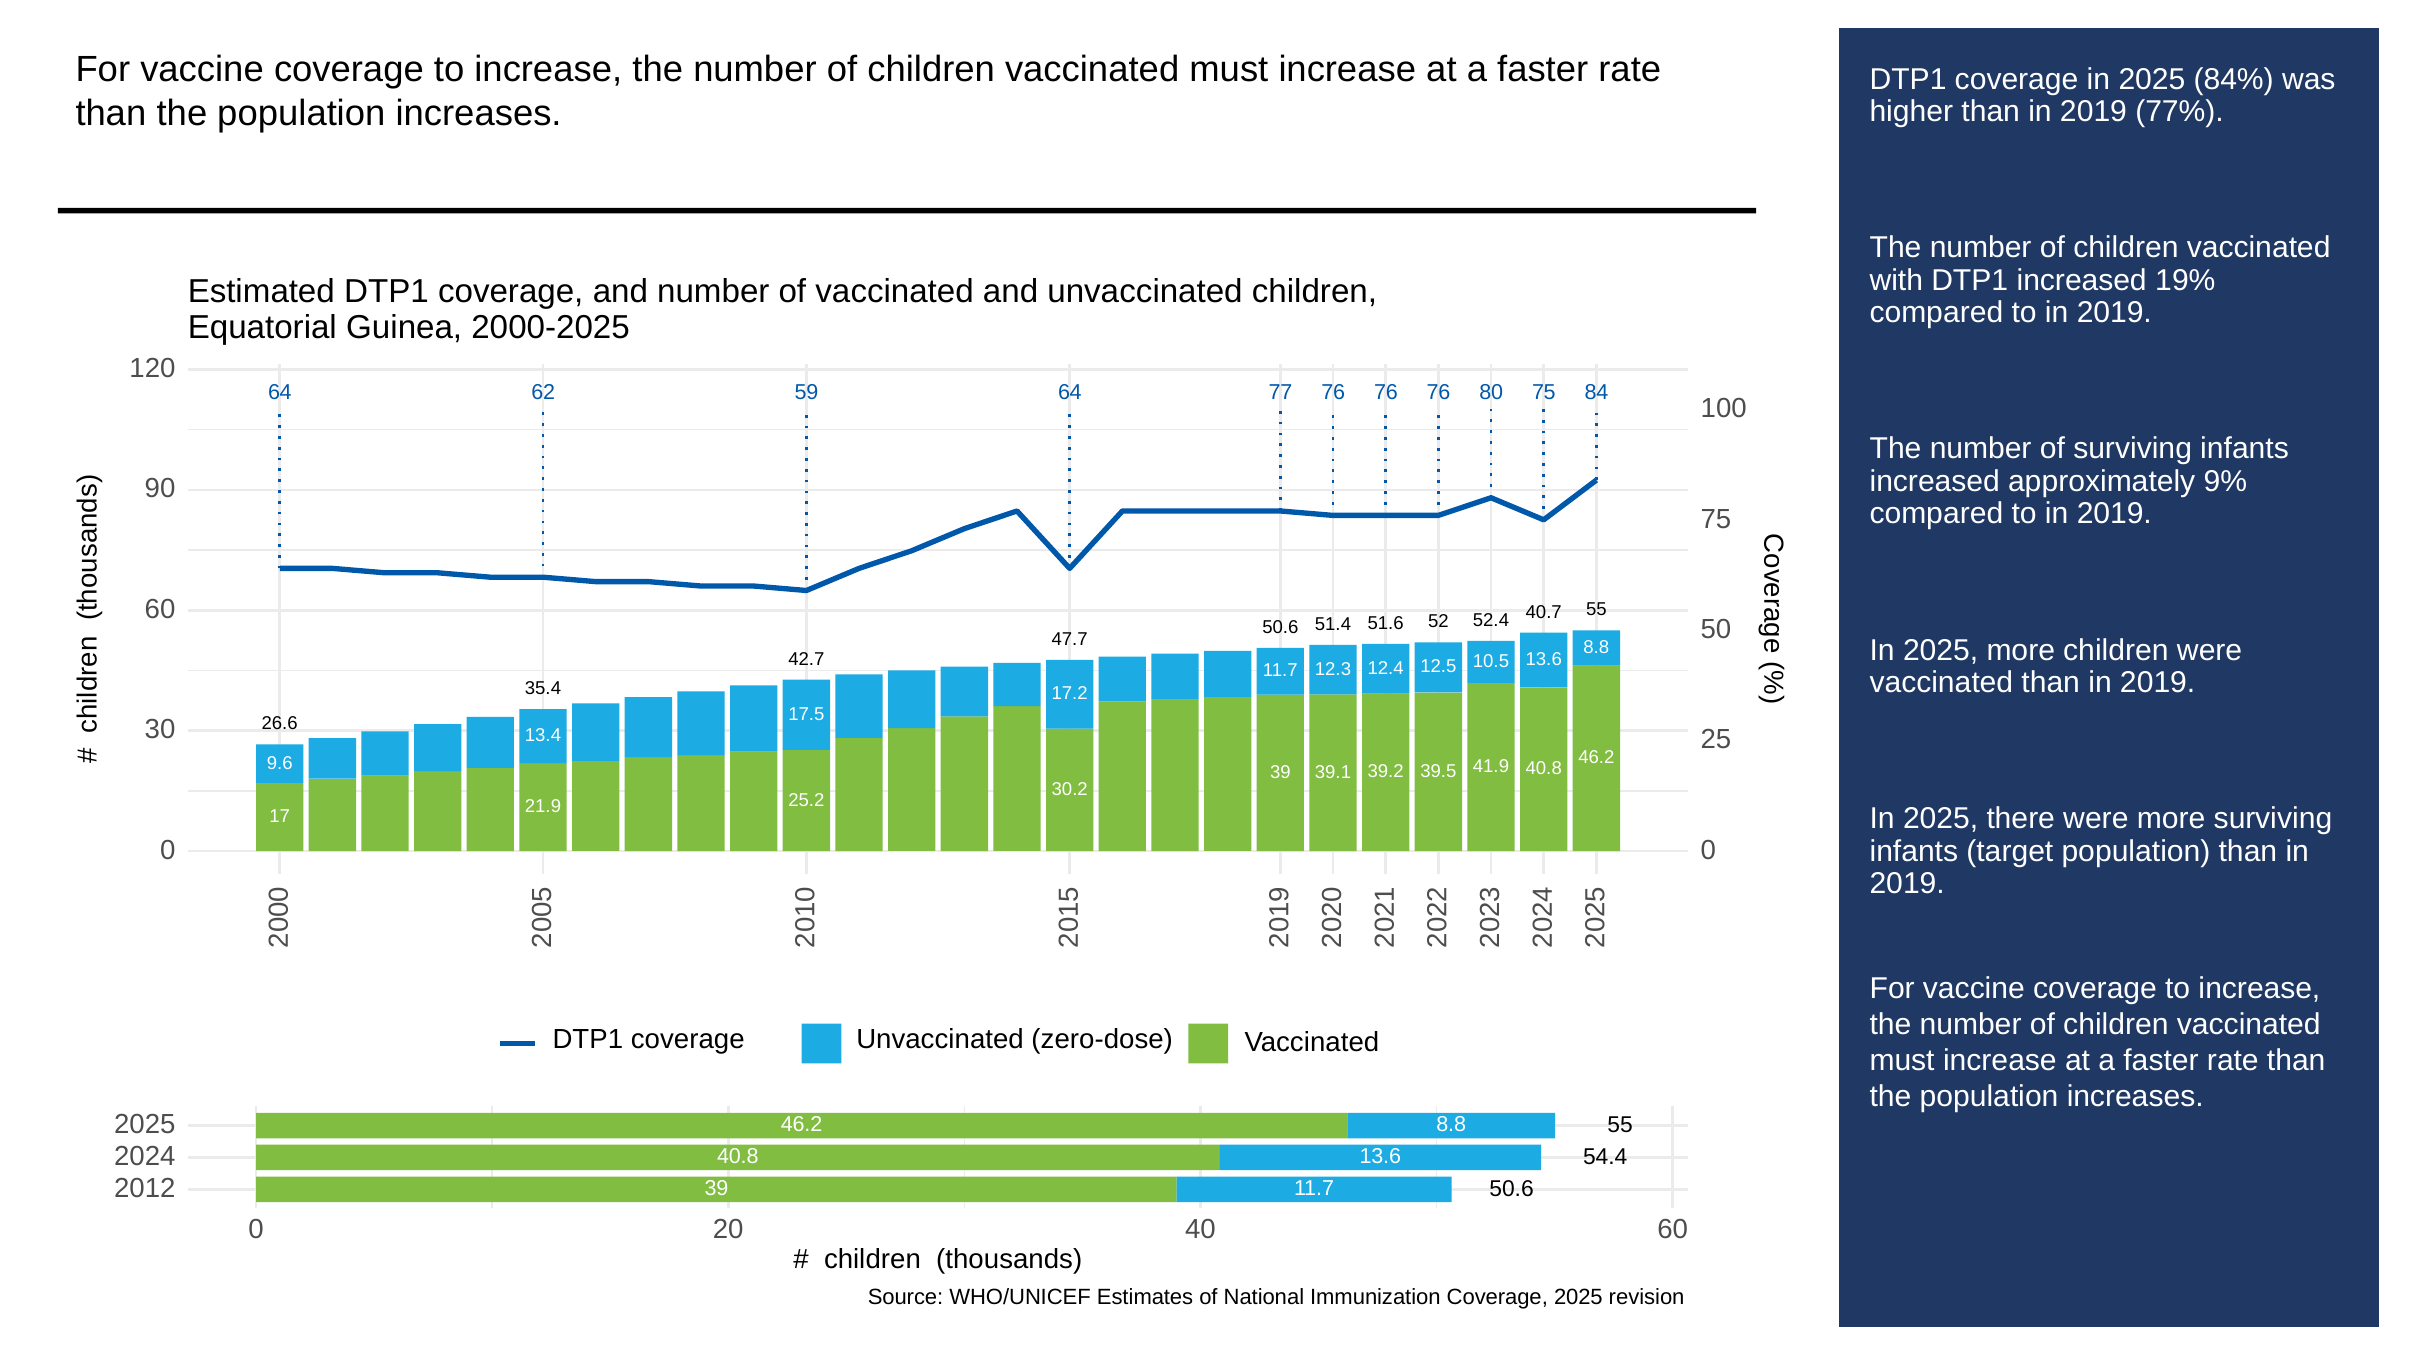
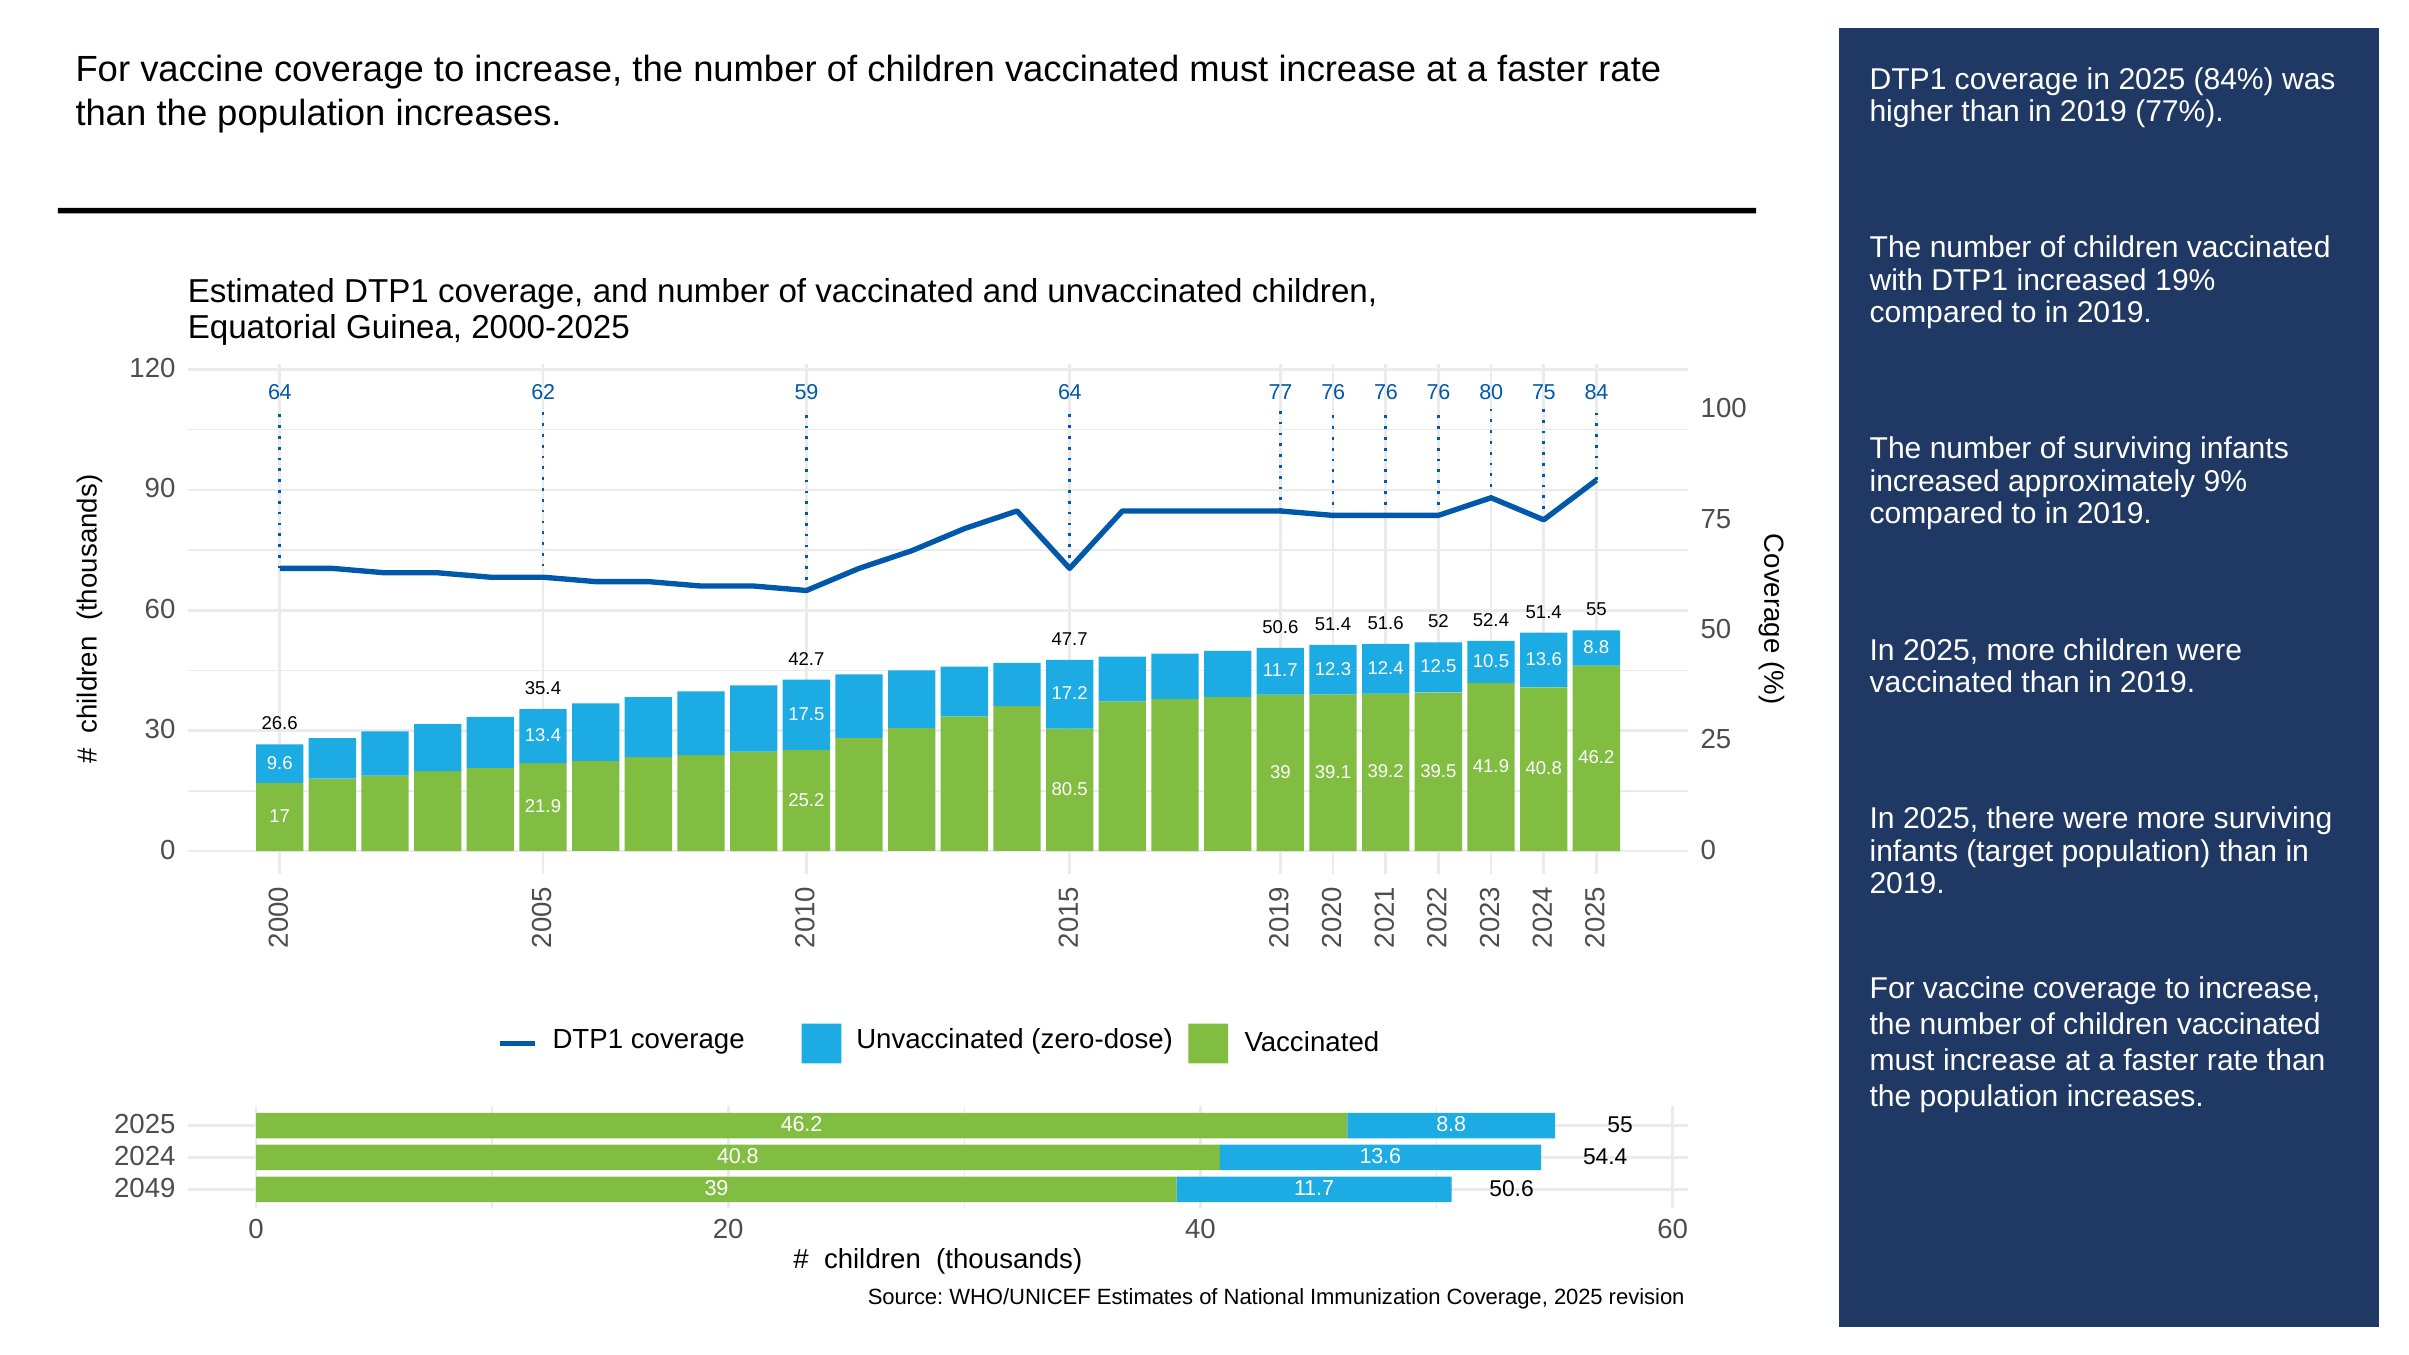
52.4 40.7: 40.7 -> 51.4 (1544, 612)
30.2: 30.2 -> 80.5 (1070, 789)
2012: 2012 -> 2049 (145, 1188)
